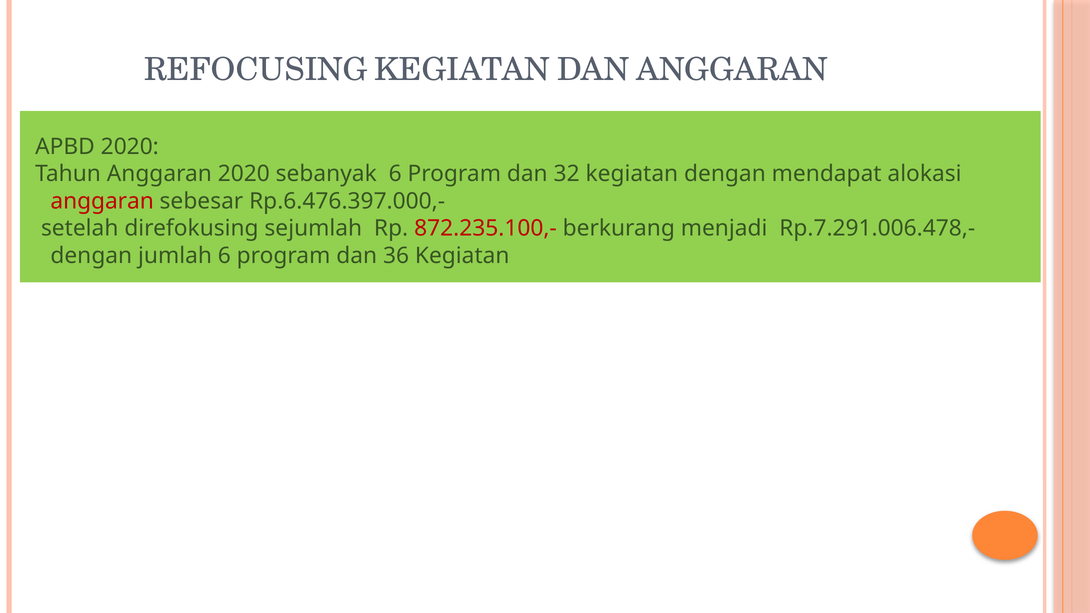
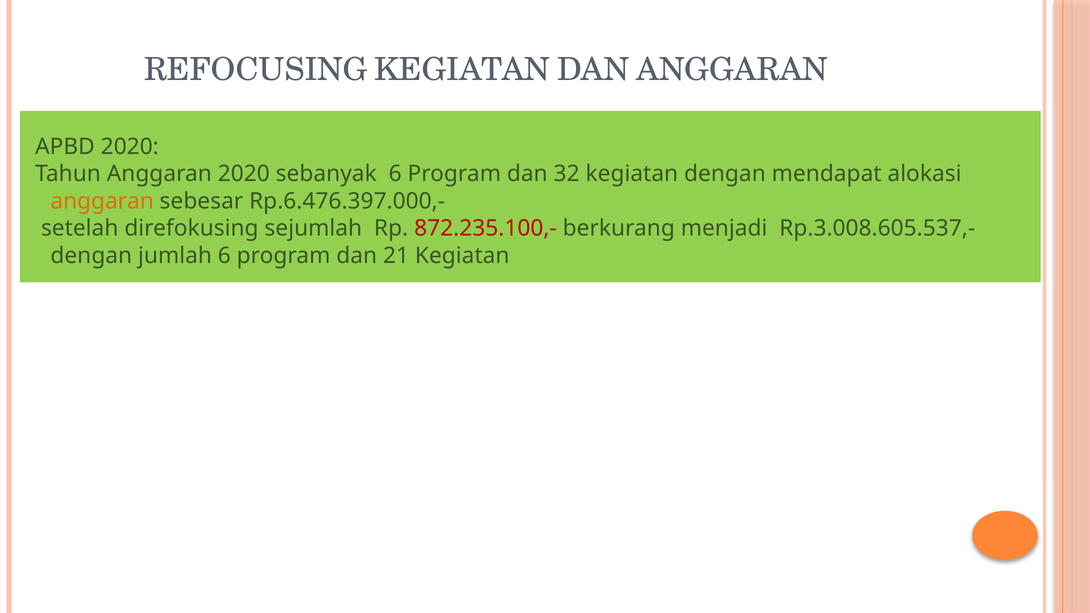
anggaran colour: red -> orange (102, 201)
Rp.7.291.006.478,-: Rp.7.291.006.478,- -> Rp.3.008.605.537,- (877, 228)
36: 36 -> 21 (396, 256)
